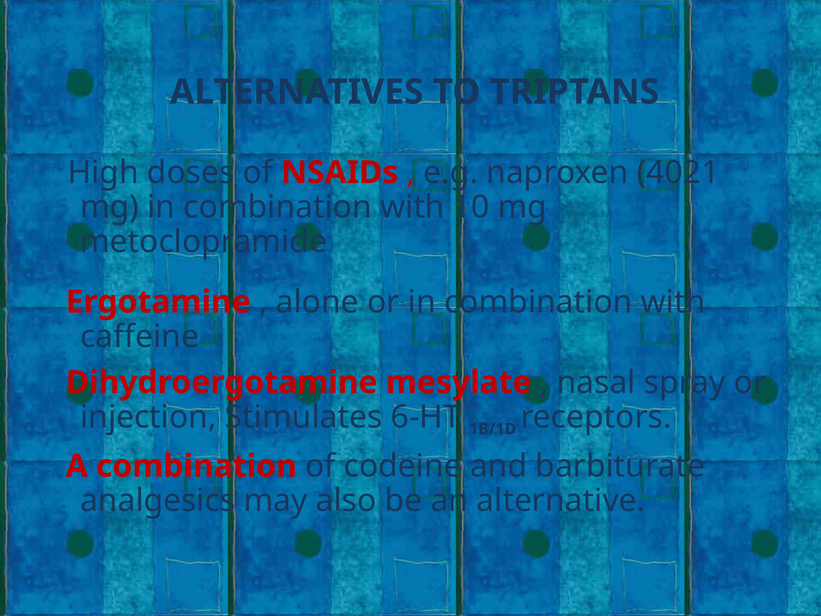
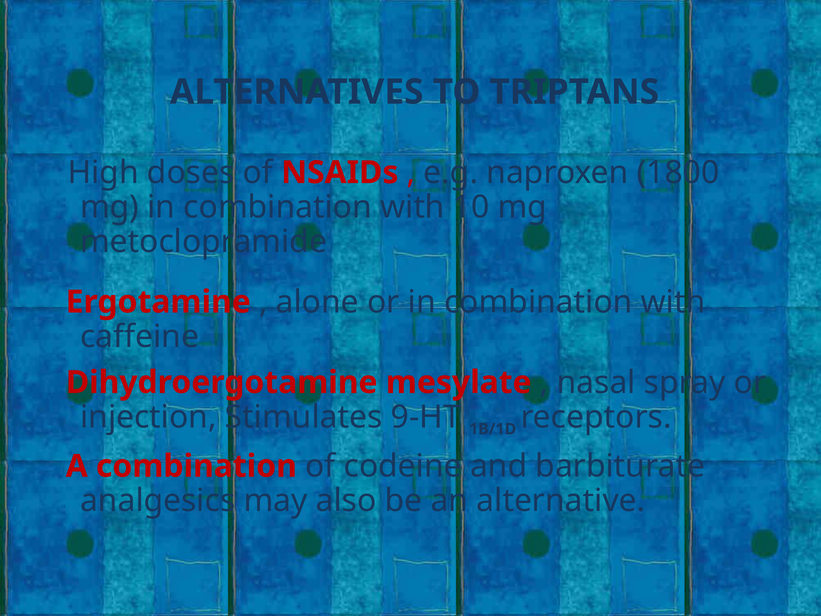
4021: 4021 -> 1800 (678, 173)
6-HT: 6-HT -> 9-HT (426, 417)
